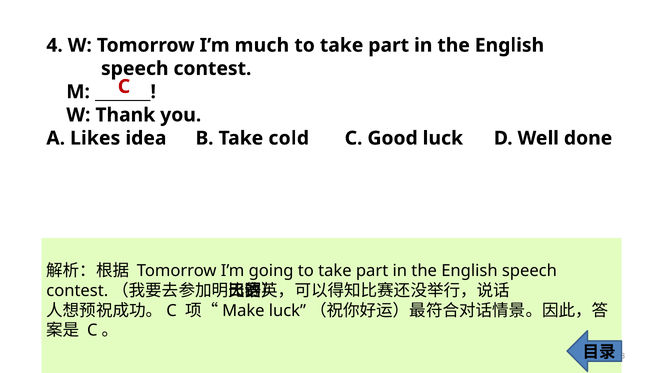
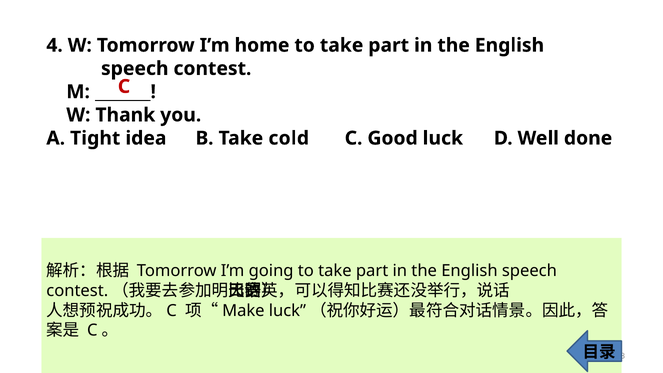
much: much -> home (262, 45)
Likes: Likes -> Tight (95, 138)
